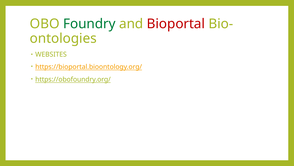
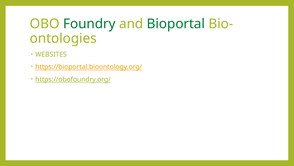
Bioportal colour: red -> green (176, 24)
